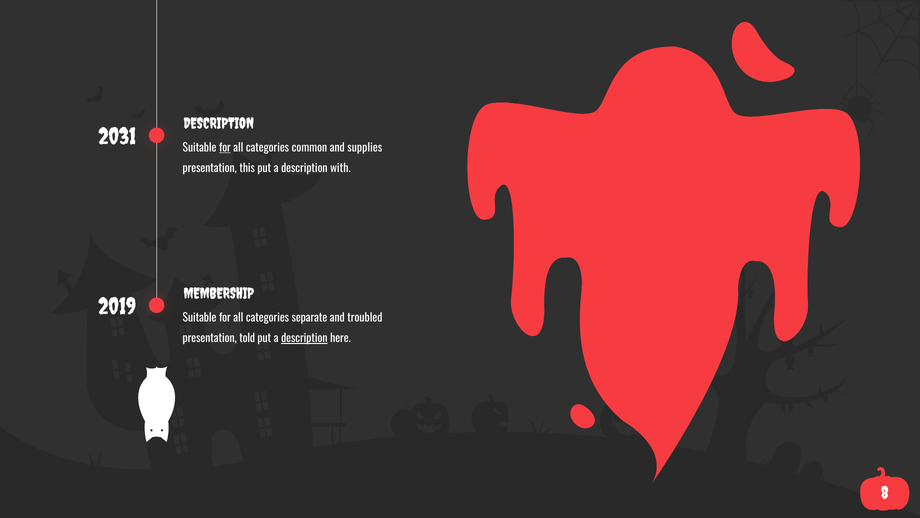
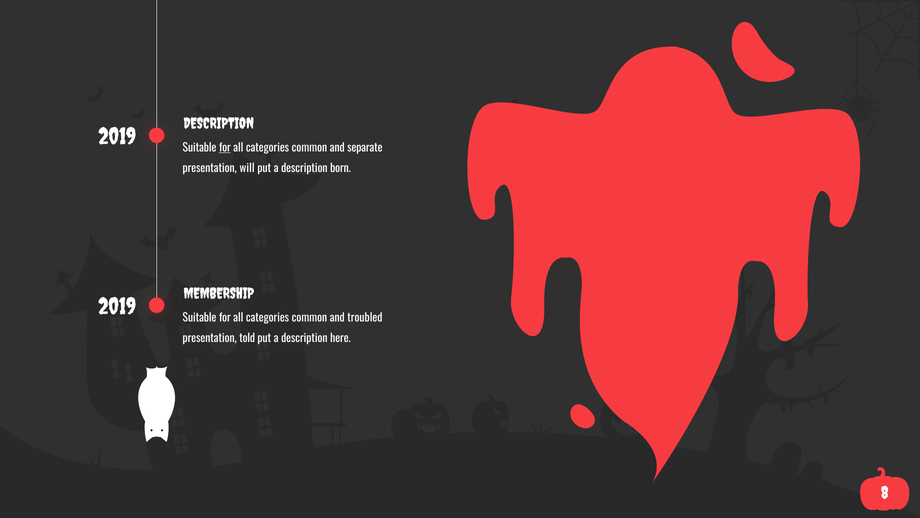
2031: 2031 -> 2019 (117, 137)
supplies: supplies -> separate (365, 148)
this: this -> will (247, 168)
with: with -> born (340, 168)
separate: separate -> common (309, 318)
description underline: present -> none (304, 338)
